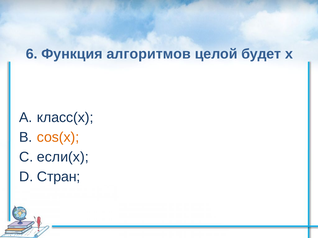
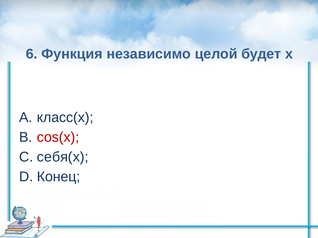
алгоритмов: алгоритмов -> независимо (149, 54)
cos(x colour: orange -> red (58, 138)
если(x: если(x -> себя(x (63, 157)
Стран: Стран -> Конец (59, 177)
